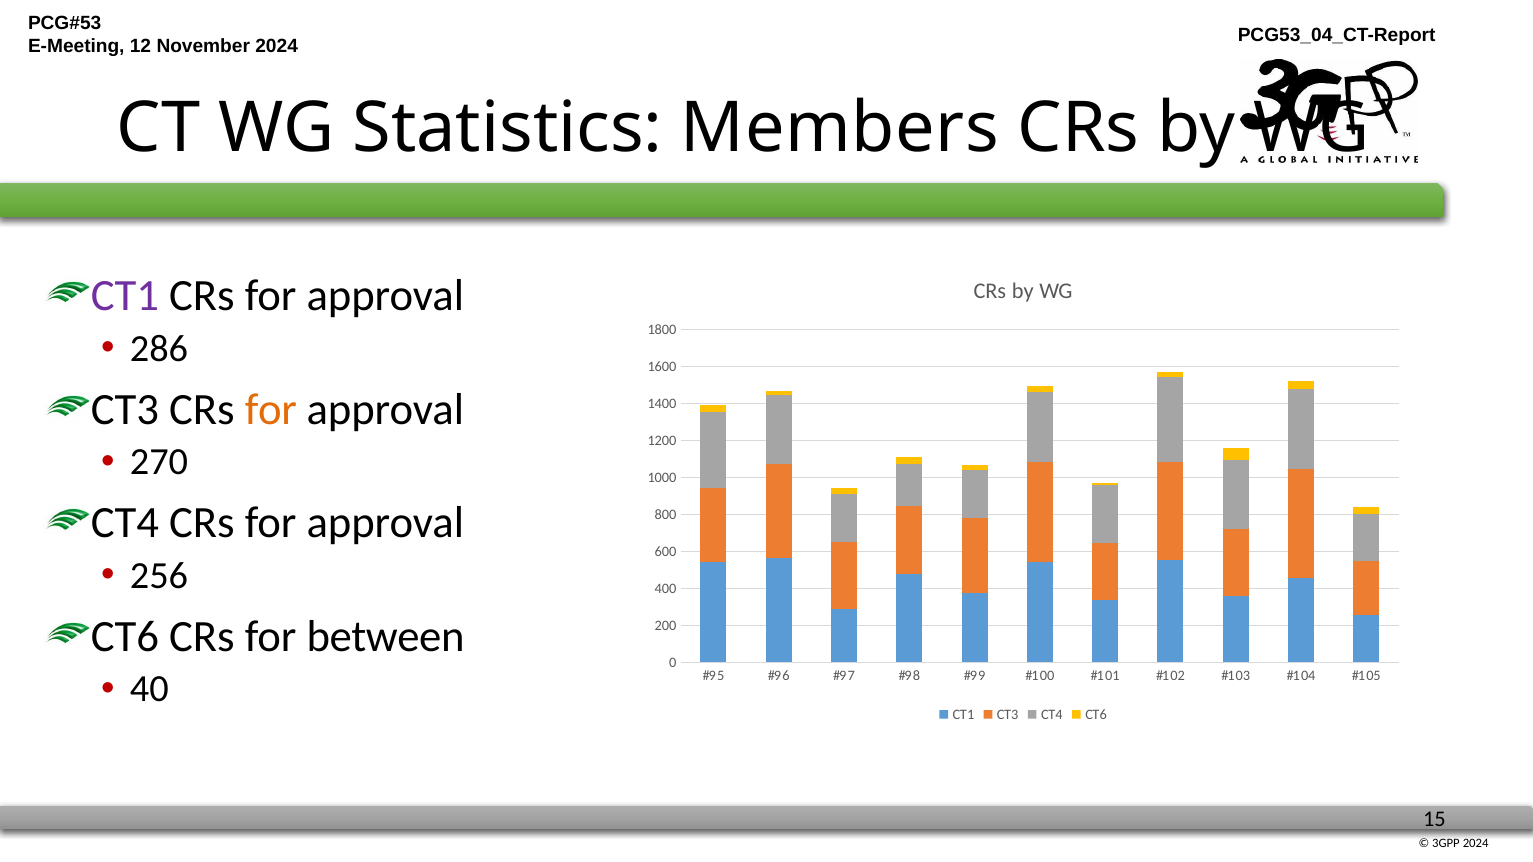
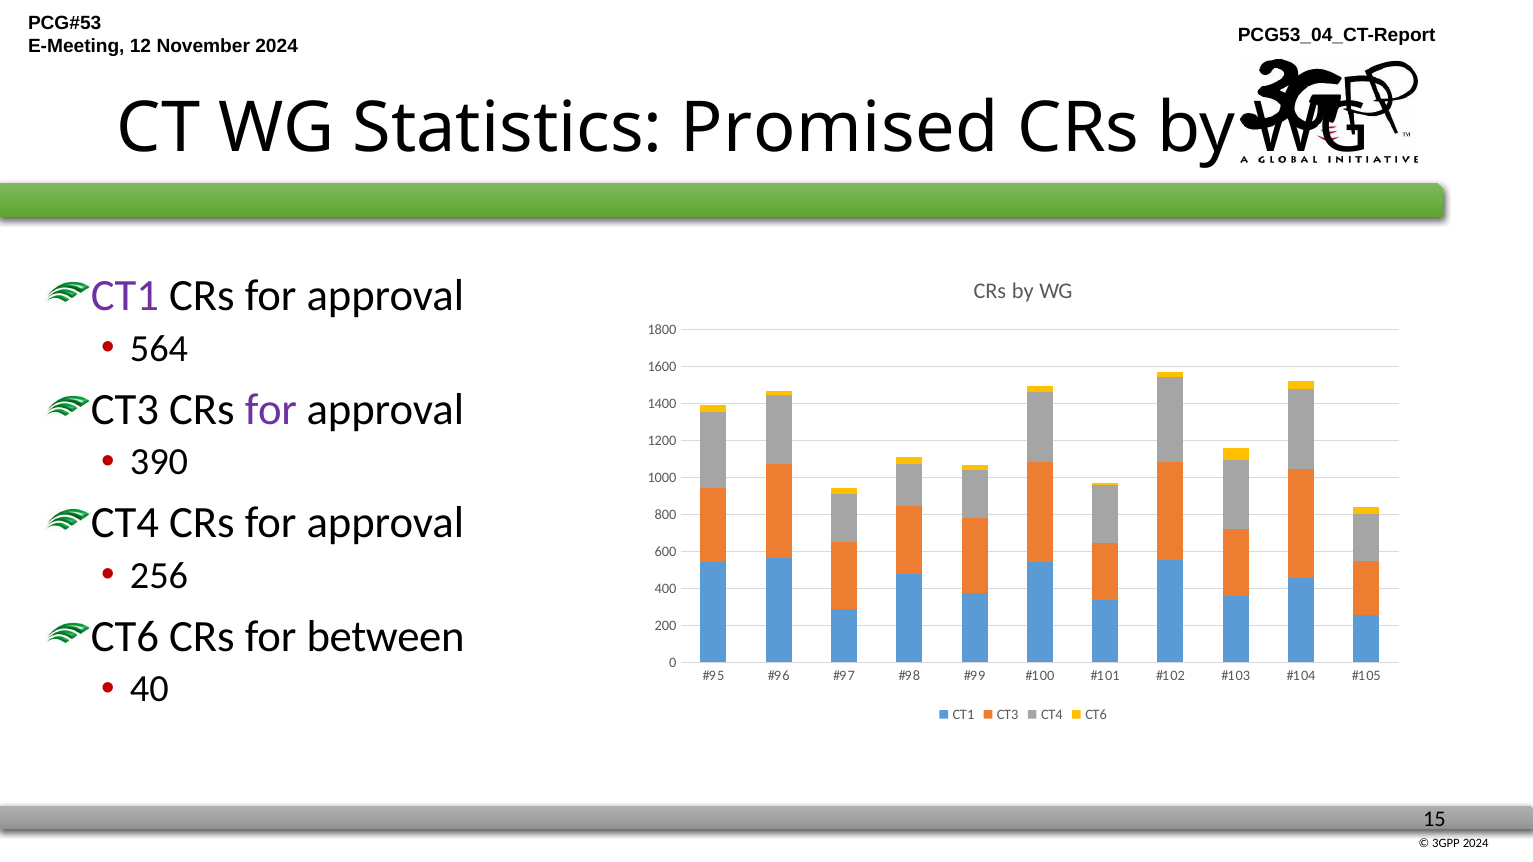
Members: Members -> Promised (840, 129)
286: 286 -> 564 (159, 349)
for colour: orange -> purple (271, 409)
270: 270 -> 390 (159, 462)
